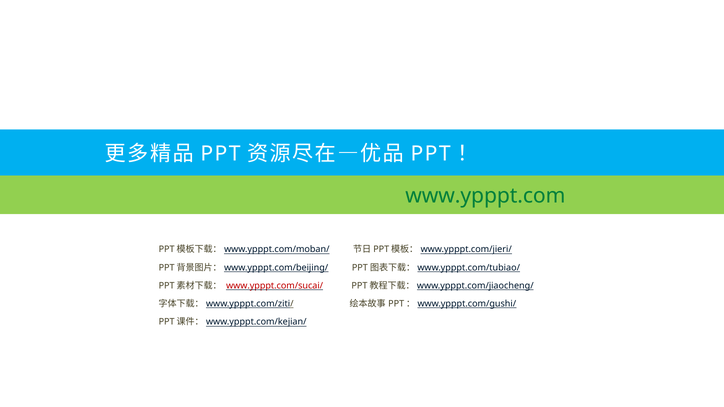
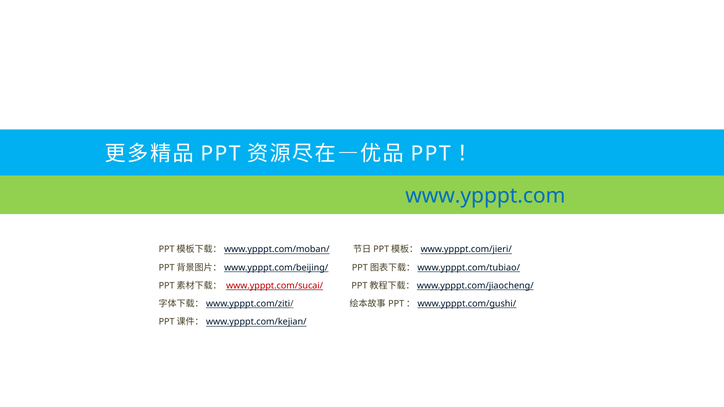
www.ypppt.com colour: green -> blue (485, 196)
